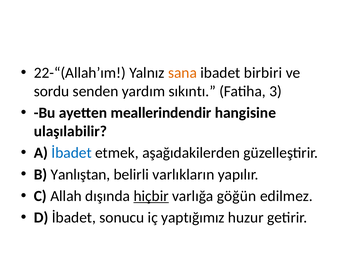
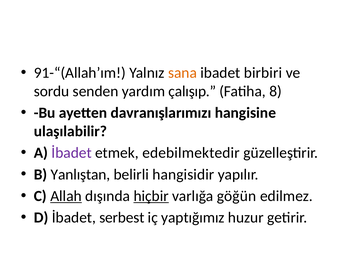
22-“(Allah’ım: 22-“(Allah’ım -> 91-“(Allah’ım (80, 73)
sıkıntı: sıkıntı -> çalışıp (192, 91)
3: 3 -> 8 (276, 91)
meallerindendir: meallerindendir -> davranışlarımızı (161, 113)
İbadet colour: blue -> purple (72, 153)
aşağıdakilerden: aşağıdakilerden -> edebilmektedir (191, 153)
varlıkların: varlıkların -> hangisidir (183, 175)
Allah underline: none -> present (66, 196)
sonucu: sonucu -> serbest (122, 218)
